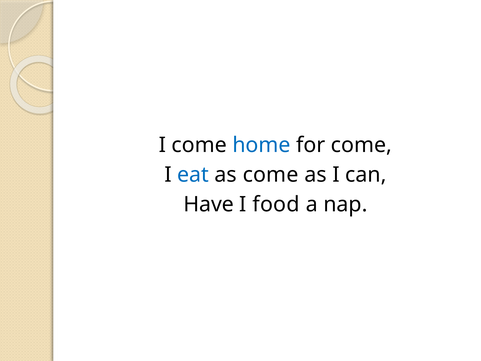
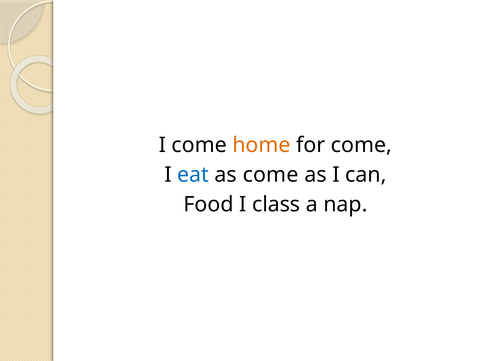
home colour: blue -> orange (262, 145)
Have: Have -> Food (209, 204)
food: food -> class (276, 204)
